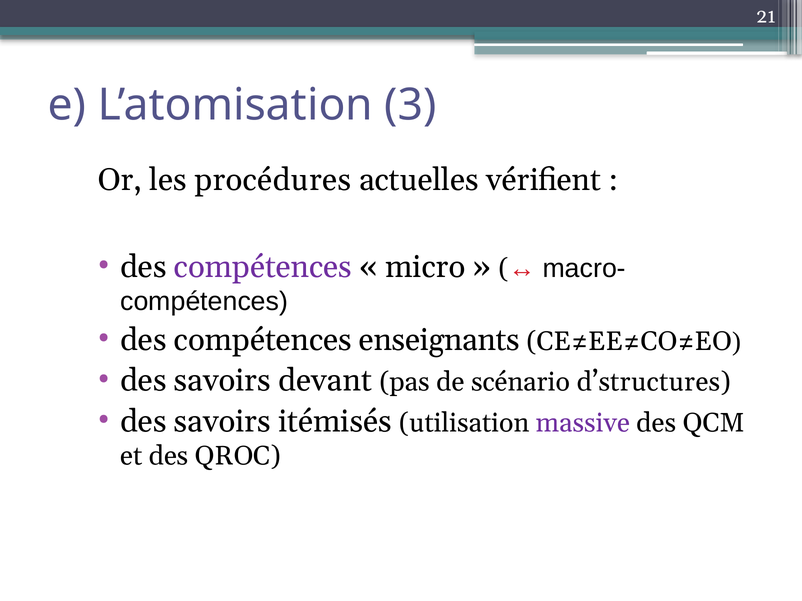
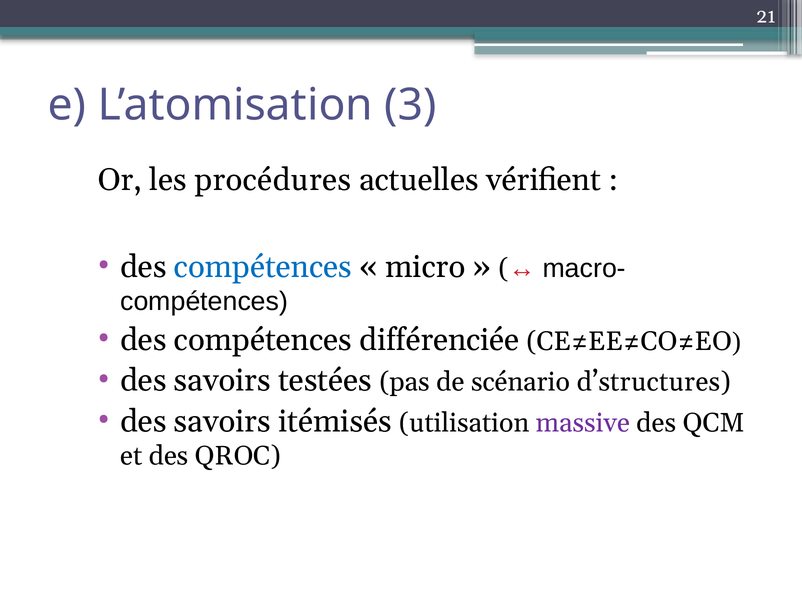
compétences colour: purple -> blue (263, 267)
enseignants: enseignants -> différenciée (439, 340)
devant: devant -> testées (325, 381)
